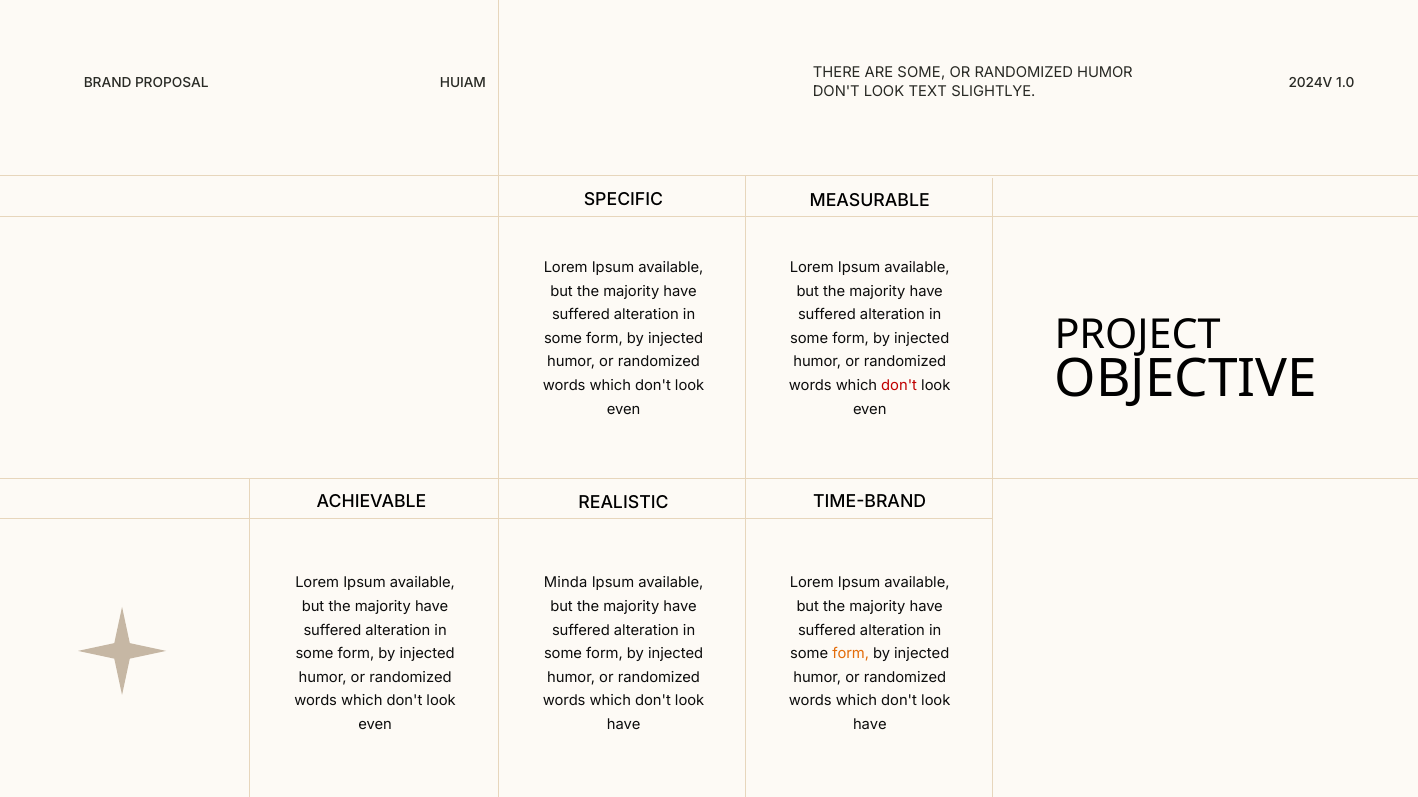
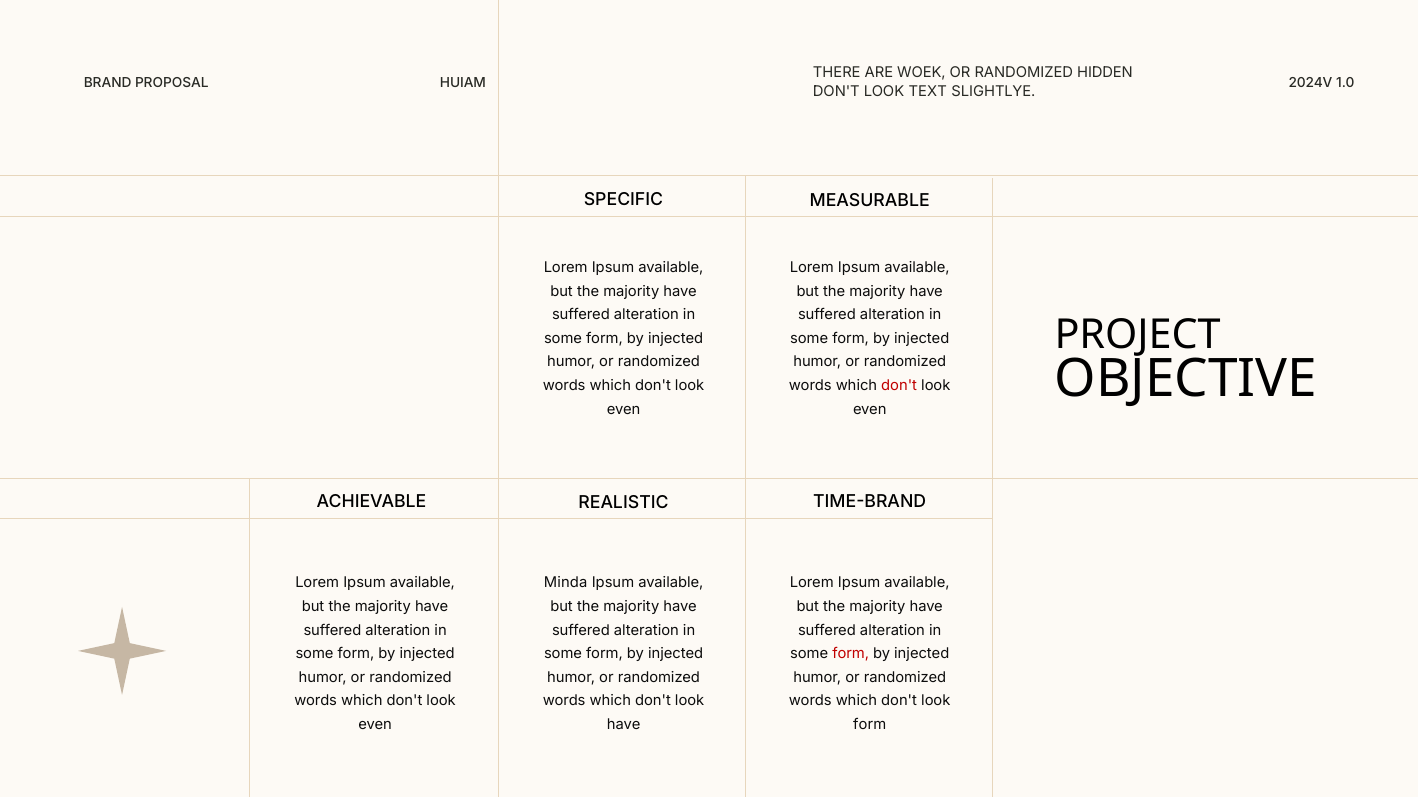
ARE SOME: SOME -> WOEK (921, 72)
RANDOMIZED HUMOR: HUMOR -> HIDDEN (1105, 72)
form colour: orange -> red (851, 654)
have: have -> form (870, 725)
